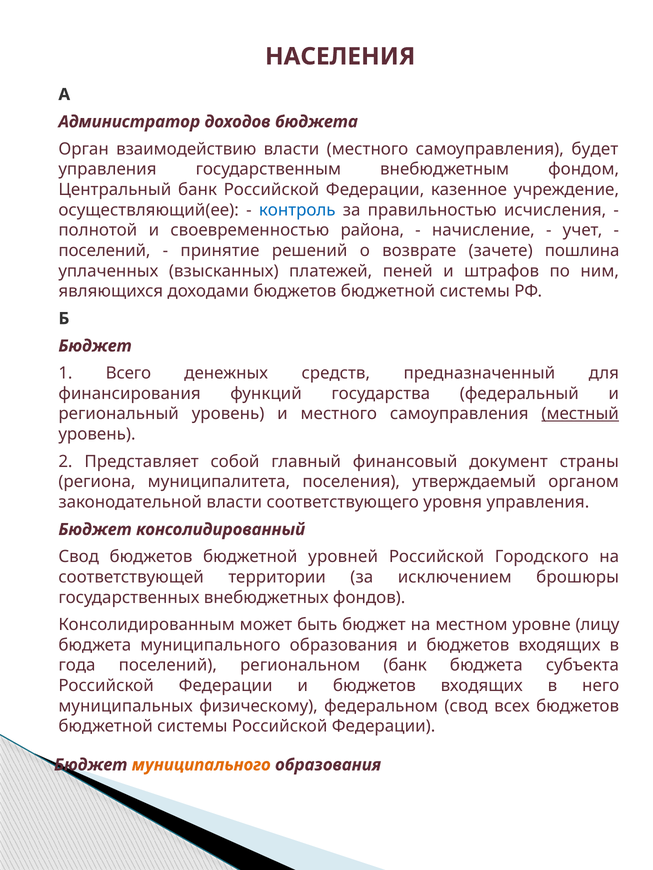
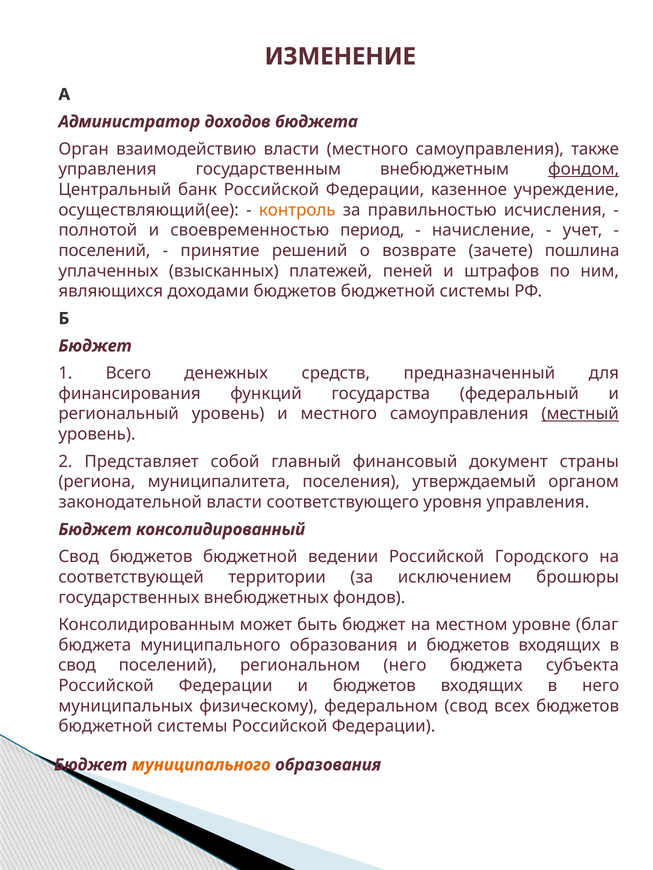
НАСЕЛЕНИЯ: НАСЕЛЕНИЯ -> ИЗМЕНЕНИЕ (340, 56)
будет: будет -> также (595, 149)
фондом underline: none -> present (584, 170)
контроль colour: blue -> orange (297, 210)
района: района -> период (372, 231)
уровней: уровней -> ведении (343, 557)
лицу: лицу -> благ (597, 625)
года: года -> свод (77, 666)
региональном банк: банк -> него (405, 666)
